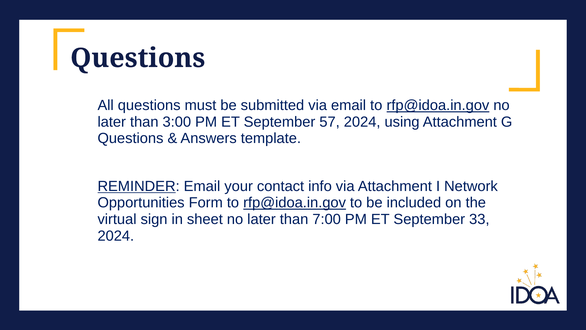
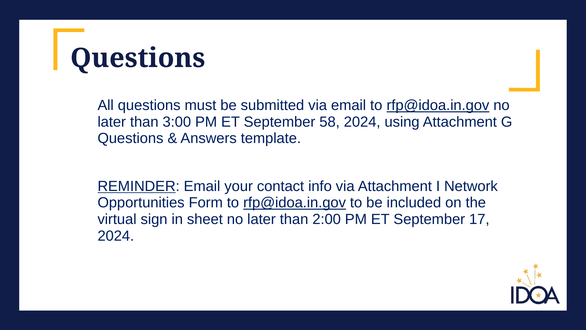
57: 57 -> 58 (330, 122)
7:00: 7:00 -> 2:00 (327, 219)
33: 33 -> 17 (479, 219)
